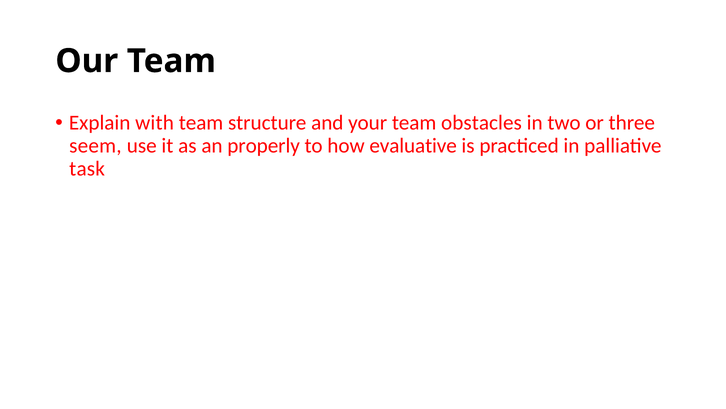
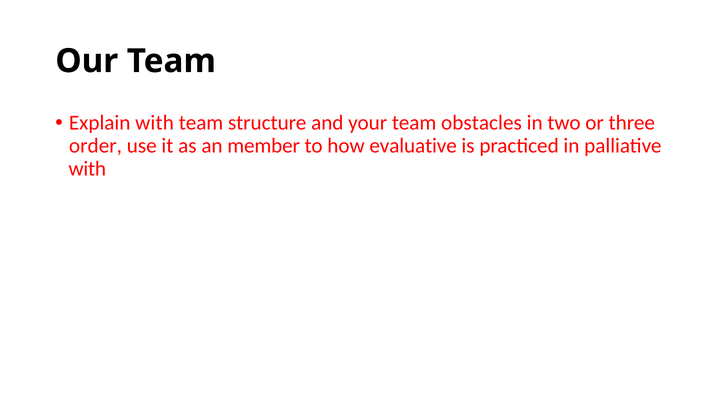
seem: seem -> order (95, 146)
properly: properly -> member (264, 146)
task: task -> with (87, 168)
